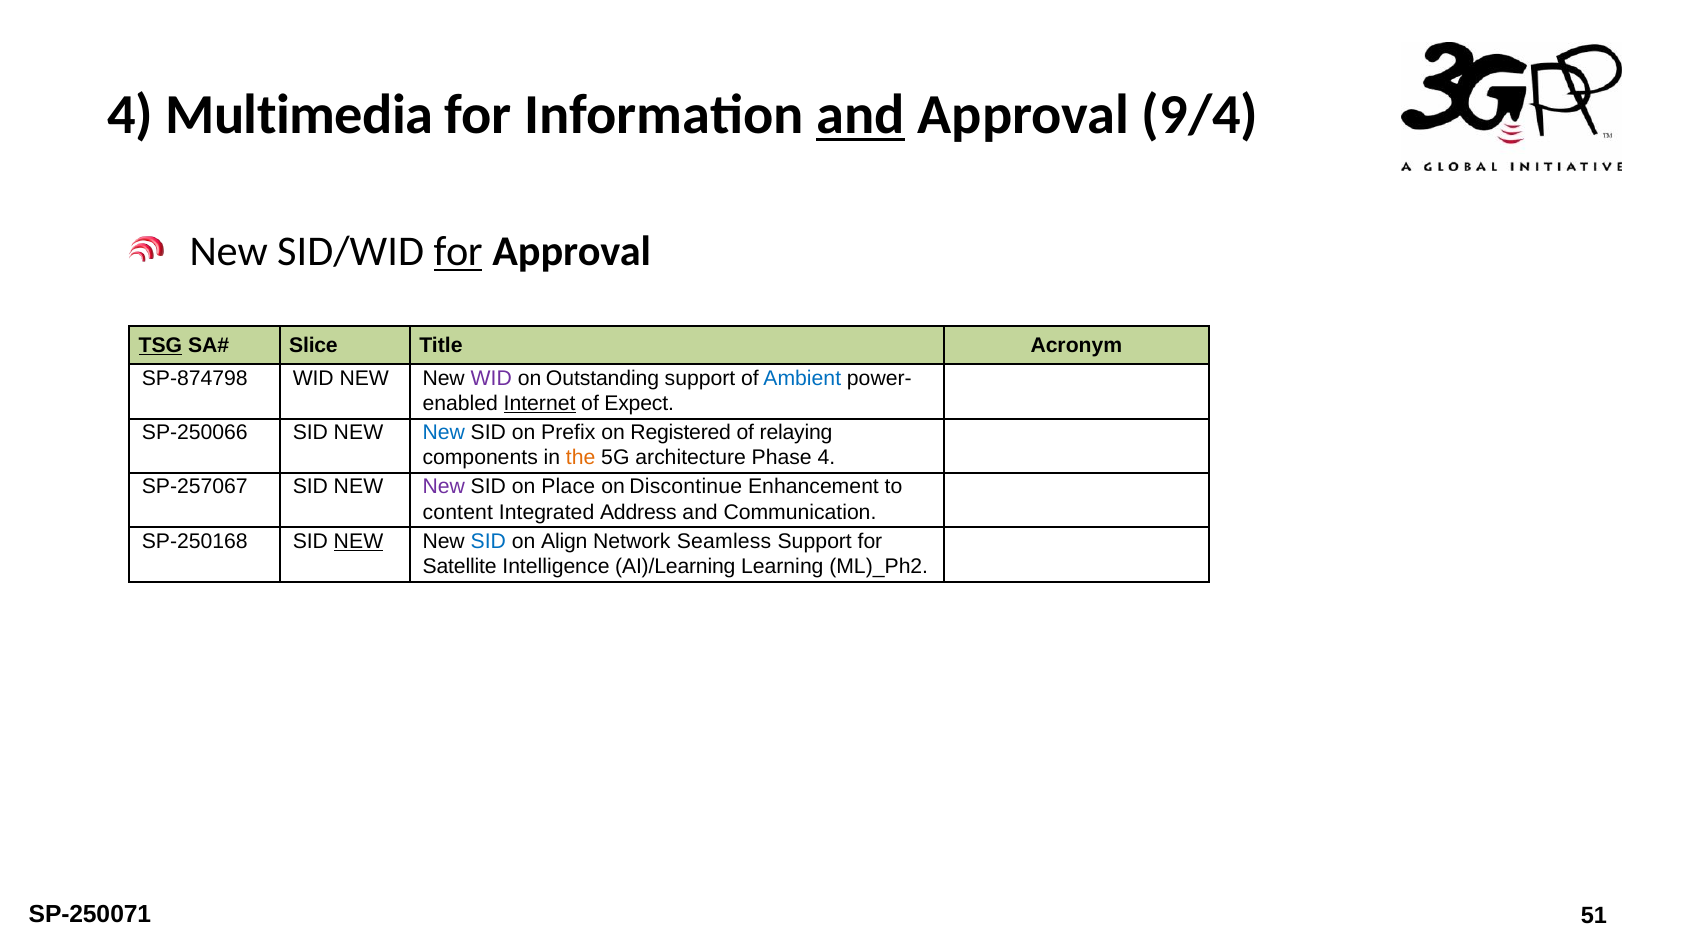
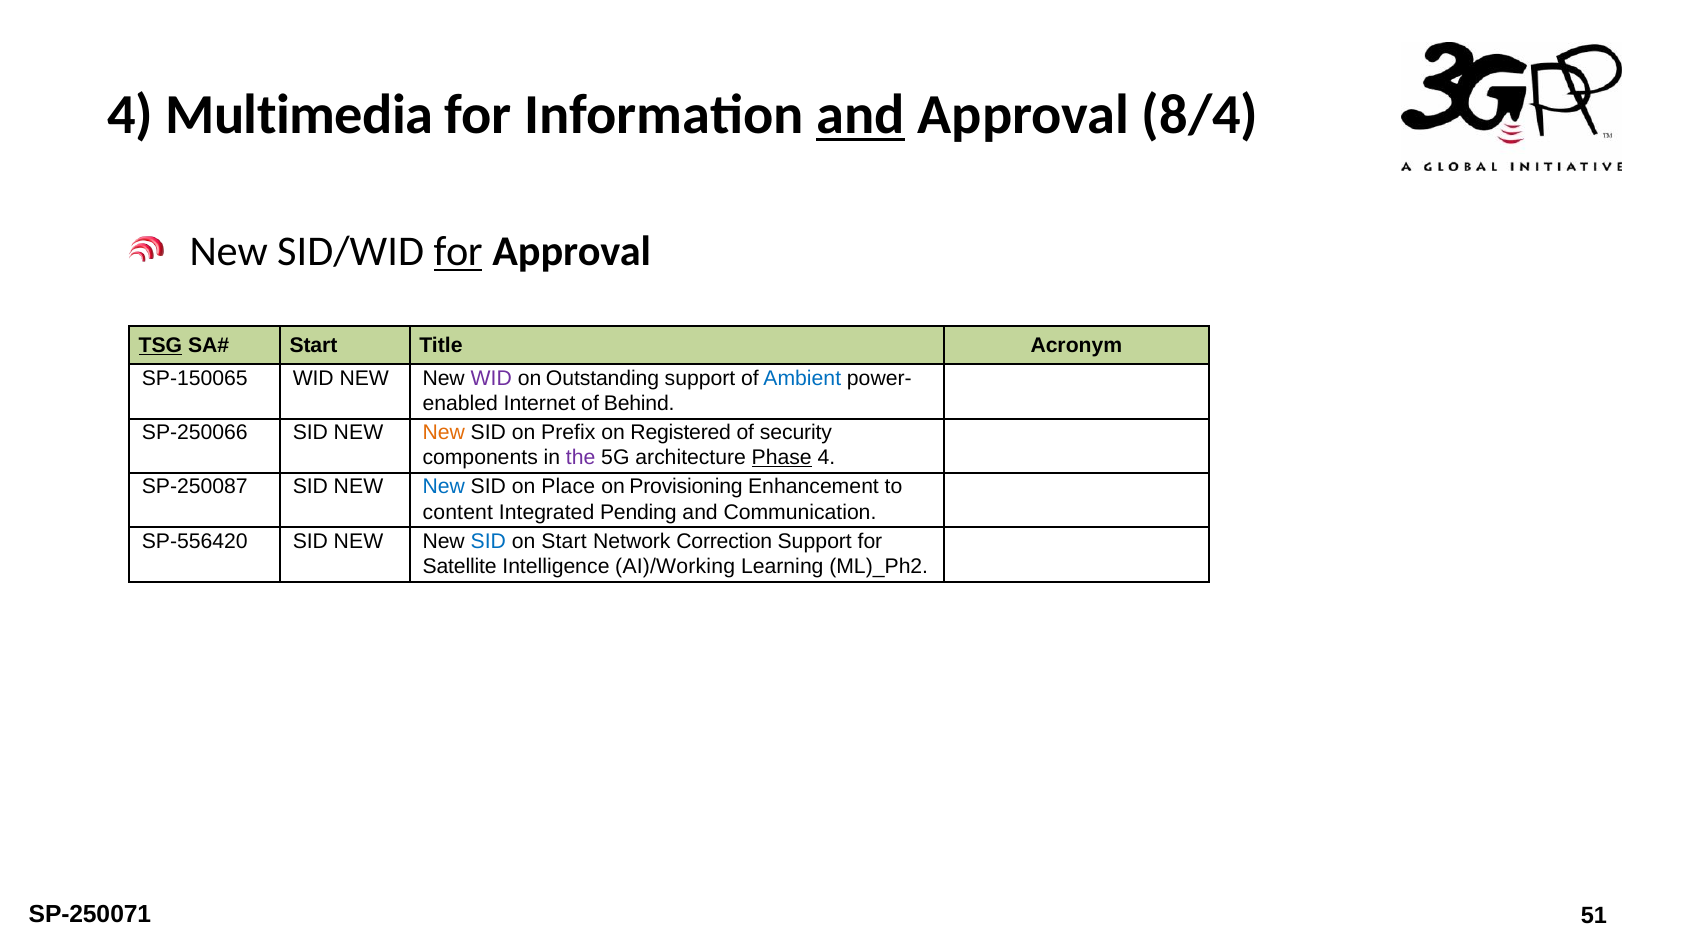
9/4: 9/4 -> 8/4 (1200, 115)
Slice: Slice -> Start (313, 345)
SP-874798: SP-874798 -> SP-150065 (195, 378)
Internet underline: present -> none (540, 403)
Expect: Expect -> Behind (639, 403)
New colour: blue -> orange (444, 432)
relaying: relaying -> security (796, 432)
the colour: orange -> purple (581, 458)
Phase underline: none -> present (782, 458)
SP-257067: SP-257067 -> SP-250087 (195, 487)
New colour: purple -> blue (444, 487)
Discontinue: Discontinue -> Provisioning (686, 487)
Address: Address -> Pending (638, 512)
SP-250168: SP-250168 -> SP-556420 (195, 541)
NEW underline: present -> none (358, 541)
on Align: Align -> Start (564, 541)
Seamless: Seamless -> Correction (724, 541)
AI)/Learning: AI)/Learning -> AI)/Working (675, 566)
